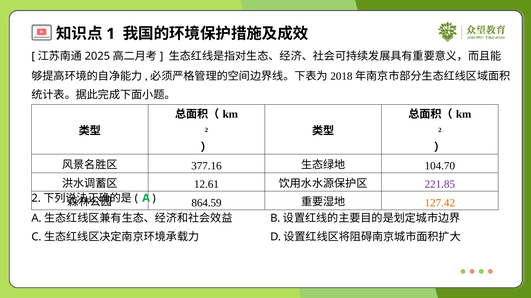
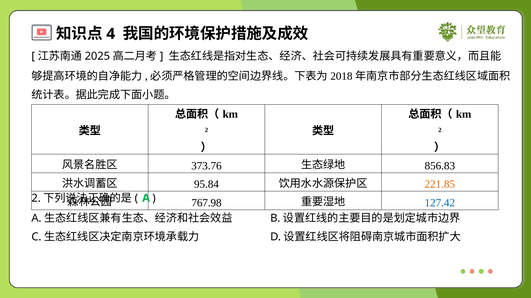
1: 1 -> 4 (111, 34)
377.16: 377.16 -> 373.76 (206, 166)
104.70: 104.70 -> 856.83 (440, 166)
12.61: 12.61 -> 95.84 (206, 185)
221.85 colour: purple -> orange (440, 185)
864.59: 864.59 -> 767.98 (206, 203)
127.42 colour: orange -> blue (440, 203)
